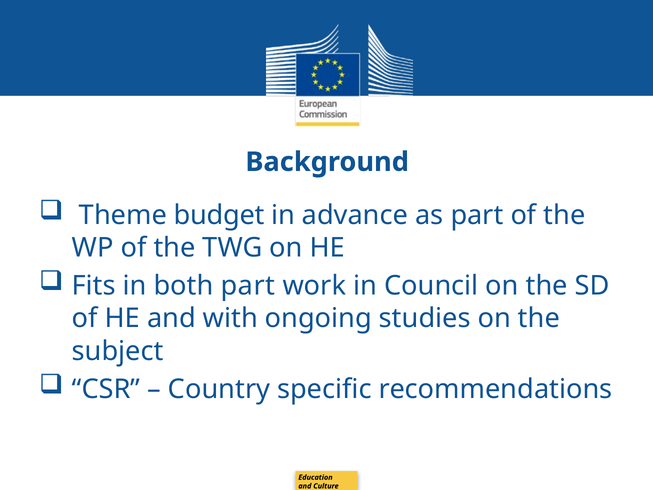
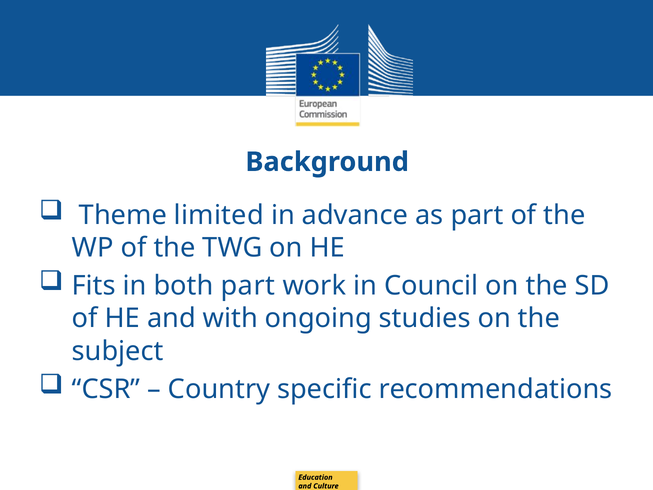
budget: budget -> limited (219, 215)
